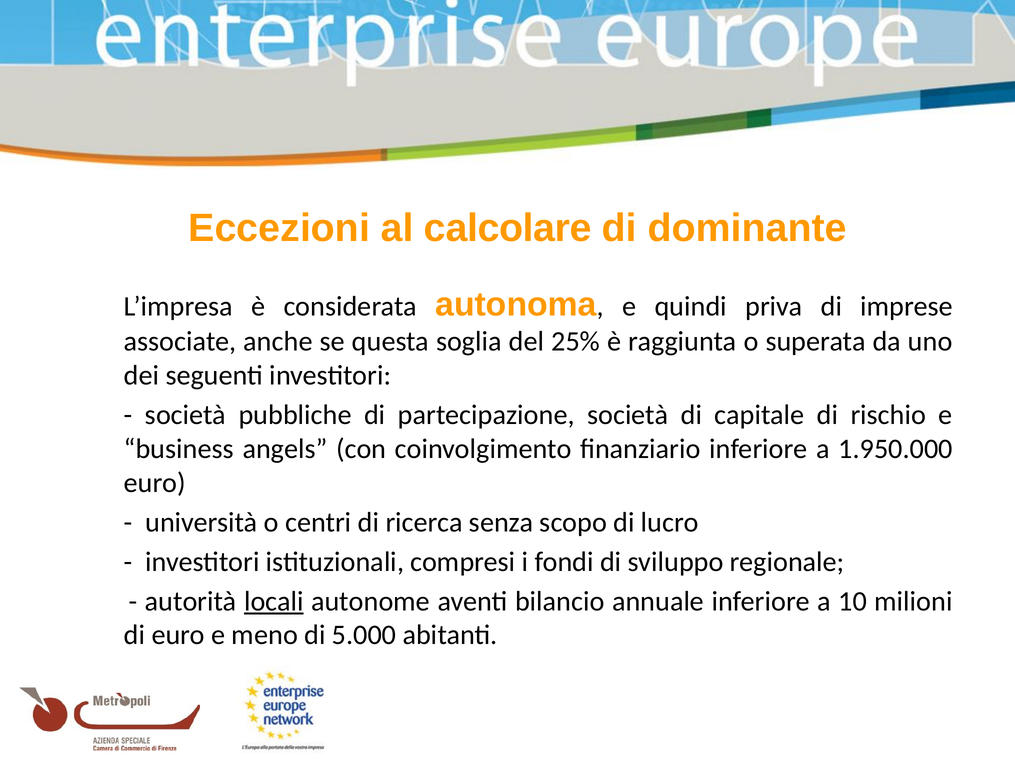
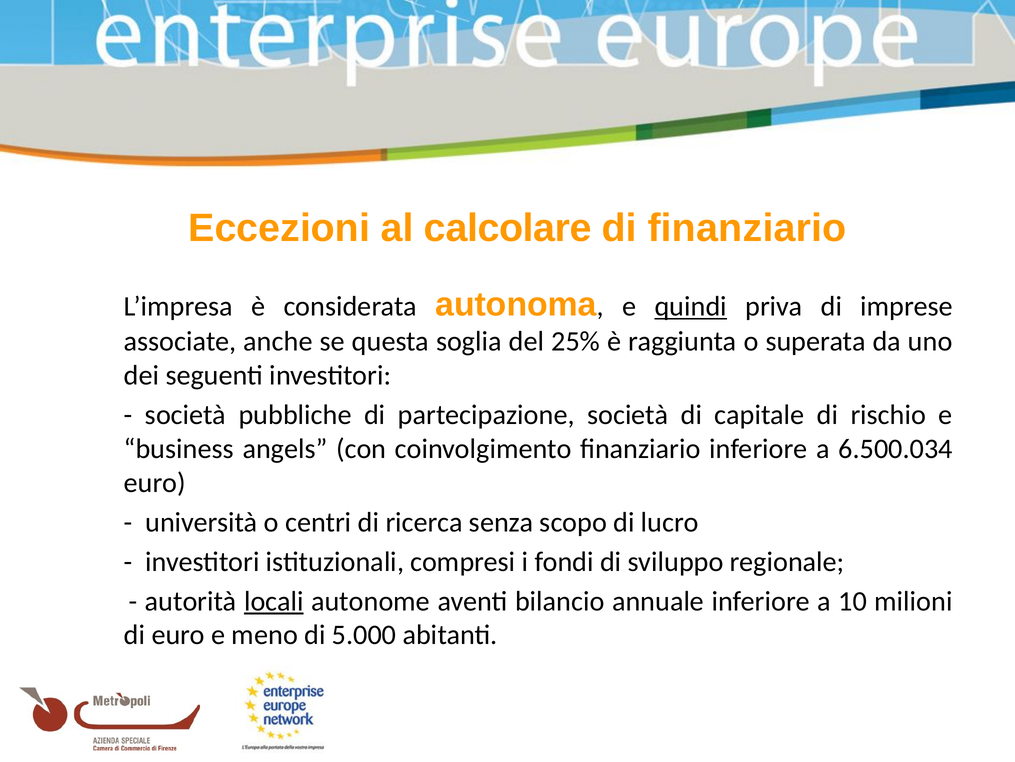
di dominante: dominante -> finanziario (747, 228)
quindi underline: none -> present (691, 306)
1.950.000: 1.950.000 -> 6.500.034 (895, 448)
